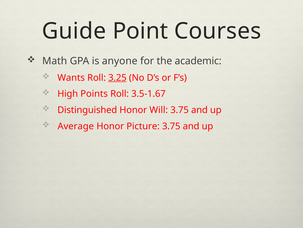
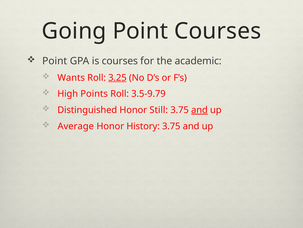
Guide: Guide -> Going (74, 31)
Math: Math -> Point (55, 61)
is anyone: anyone -> courses (120, 61)
3.5-1.67: 3.5-1.67 -> 3.5-9.79 (148, 94)
Will: Will -> Still (159, 110)
and underline: none -> present (199, 110)
Picture: Picture -> History (143, 126)
